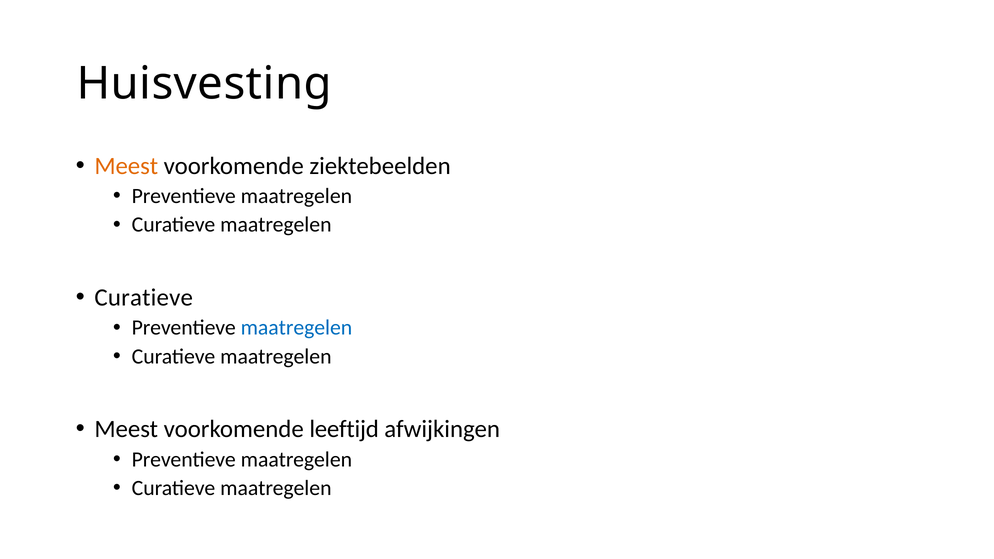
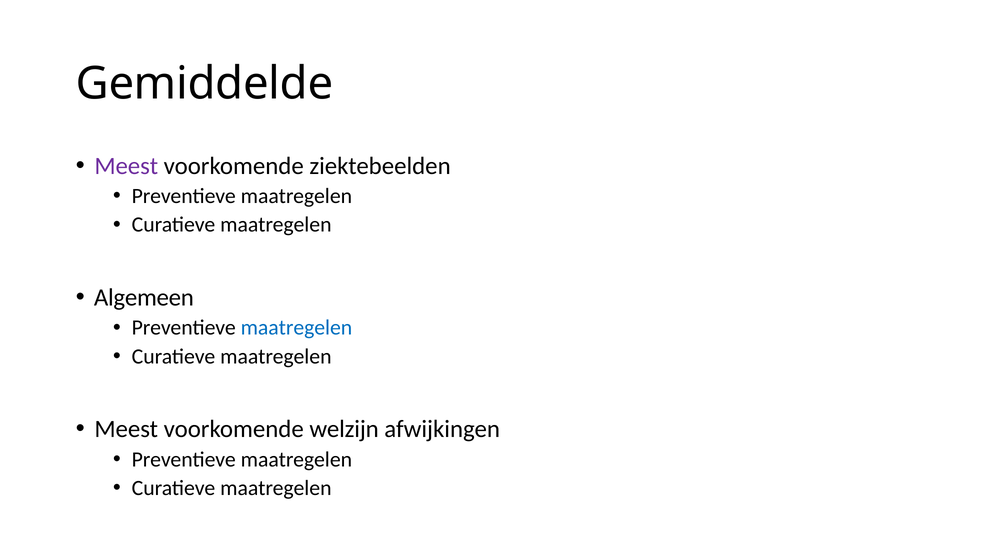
Huisvesting: Huisvesting -> Gemiddelde (205, 83)
Meest colour: orange -> purple (126, 166)
Curatieve: Curatieve -> Algemeen (144, 298)
leeftijd: leeftijd -> welzijn (344, 429)
